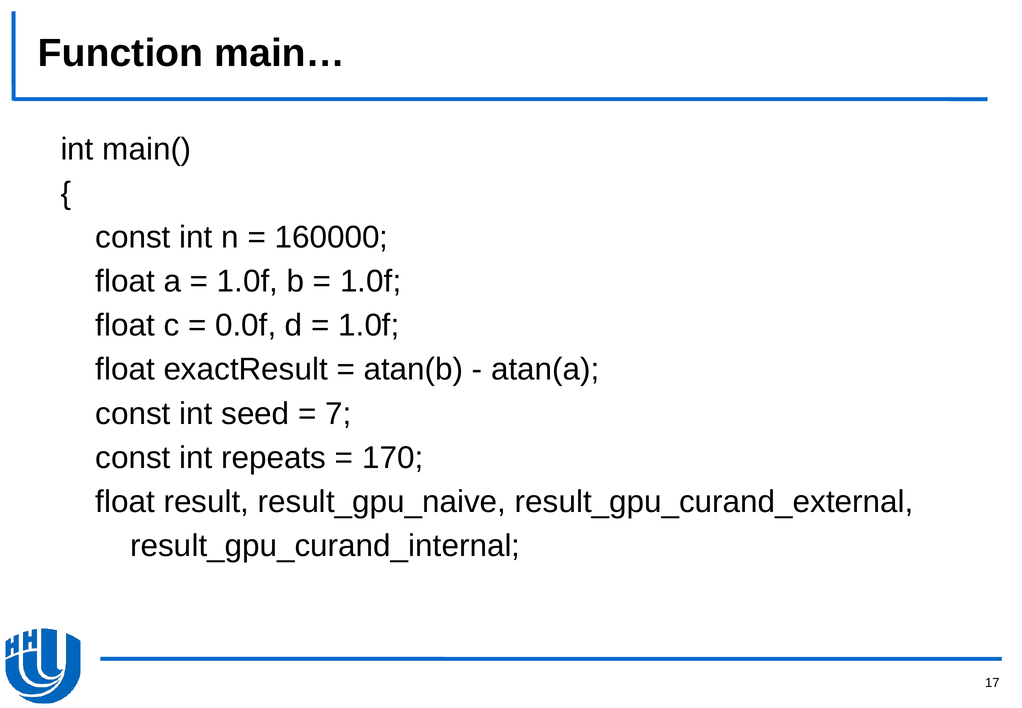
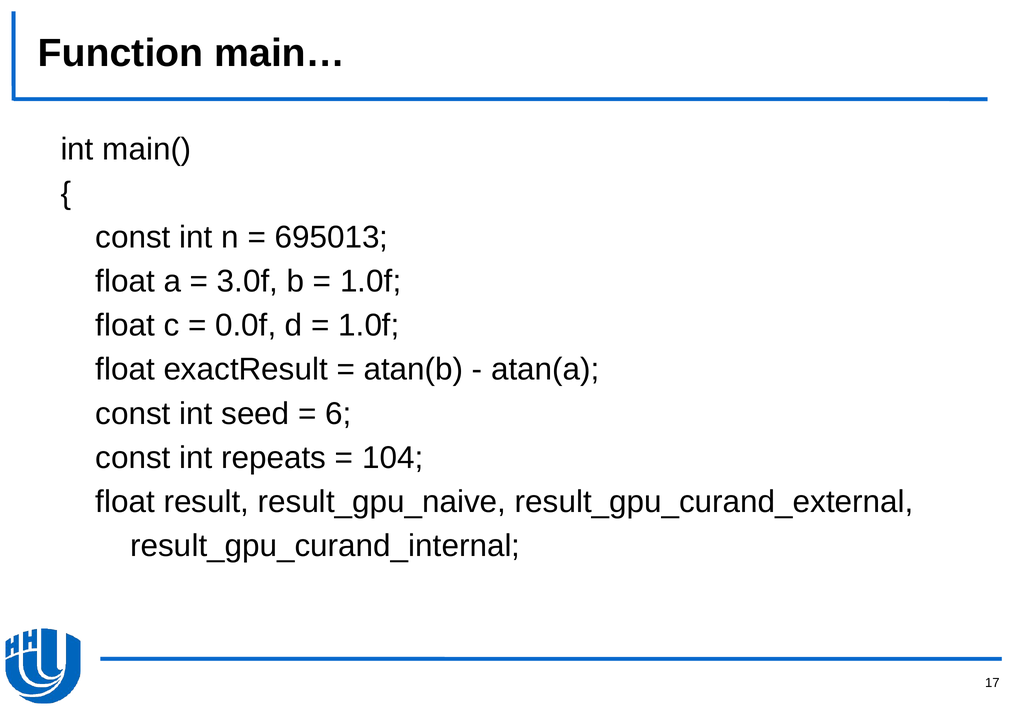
160000: 160000 -> 695013 (331, 237)
1.0f: 1.0f -> 3.0f (247, 281)
7: 7 -> 6 (338, 414)
170: 170 -> 104 (393, 458)
